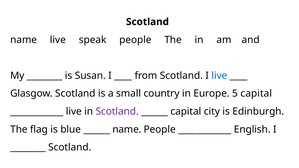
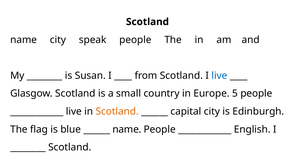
name live: live -> city (58, 40)
5 capital: capital -> people (256, 94)
Scotland colour: purple -> orange (117, 112)
